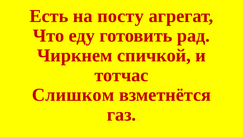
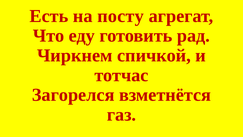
Слишком: Слишком -> Загорелся (73, 95)
